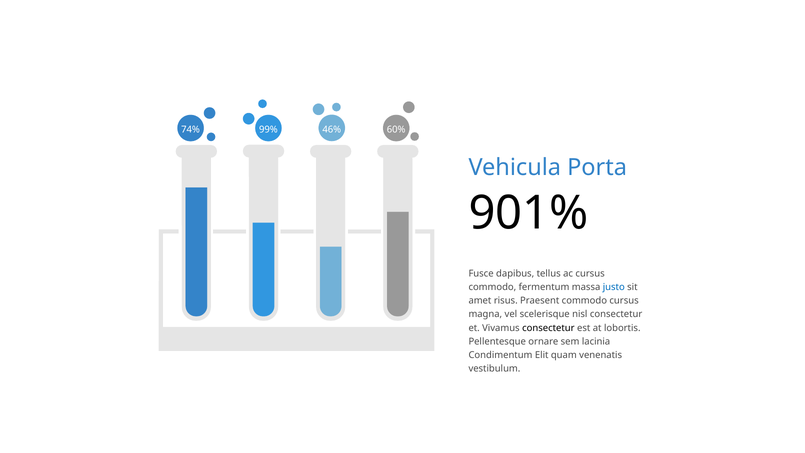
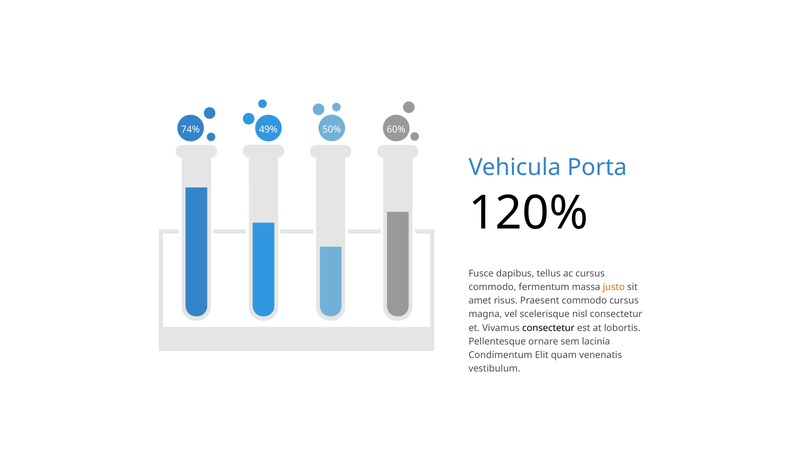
99%: 99% -> 49% (268, 130)
46%: 46% -> 50% (332, 130)
901%: 901% -> 120% (529, 213)
justo colour: blue -> orange (614, 287)
